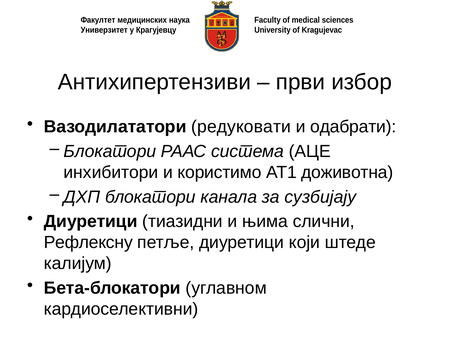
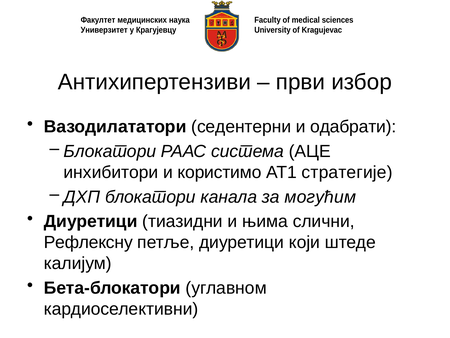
редуковати: редуковати -> седентерни (241, 127)
доживотна: доживотна -> стратегије (347, 172)
сузбијају: сузбијају -> могућим (320, 197)
